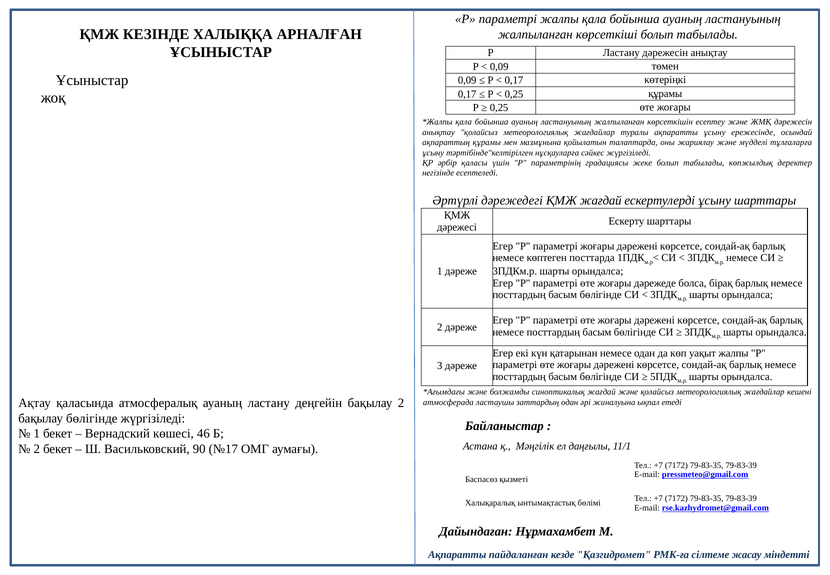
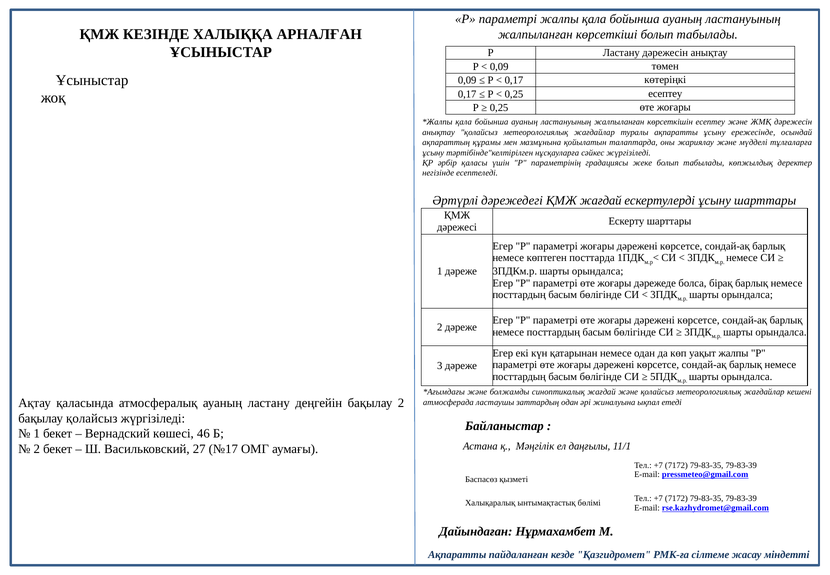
0,25 құрамы: құрамы -> есептеу (665, 94)
бақылау бөлігінде: бөлігінде -> қолайсыз (92, 418)
90: 90 -> 27 (199, 449)
